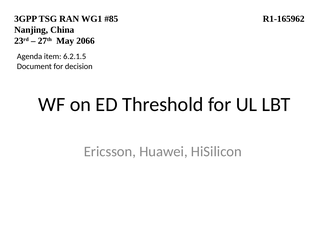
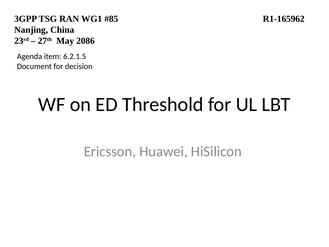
2066: 2066 -> 2086 (85, 41)
